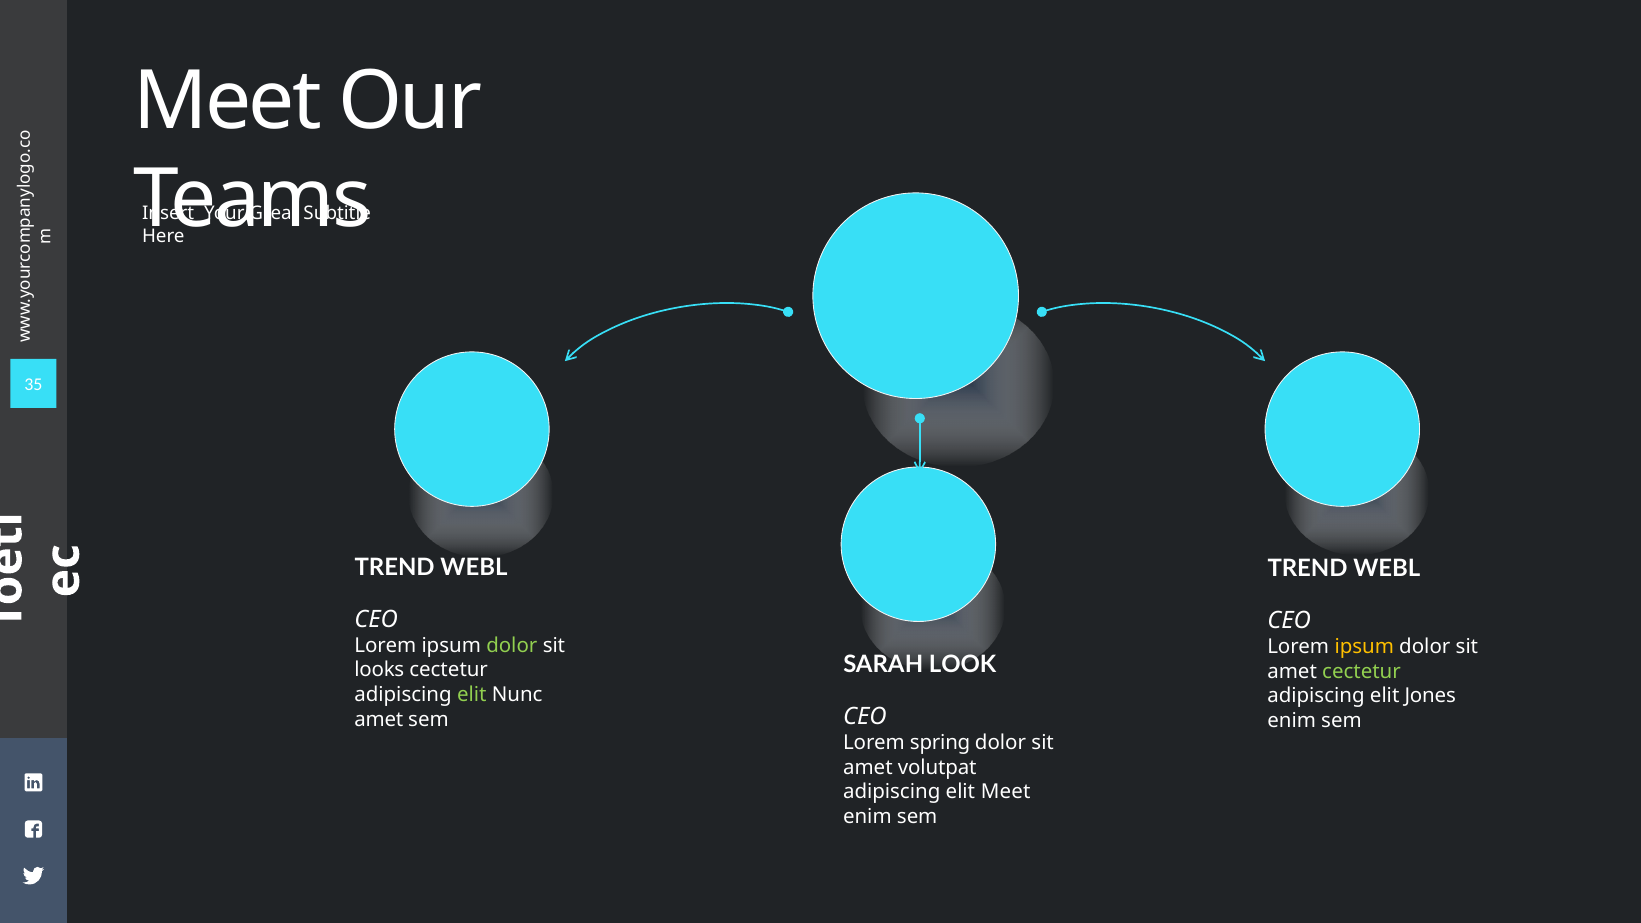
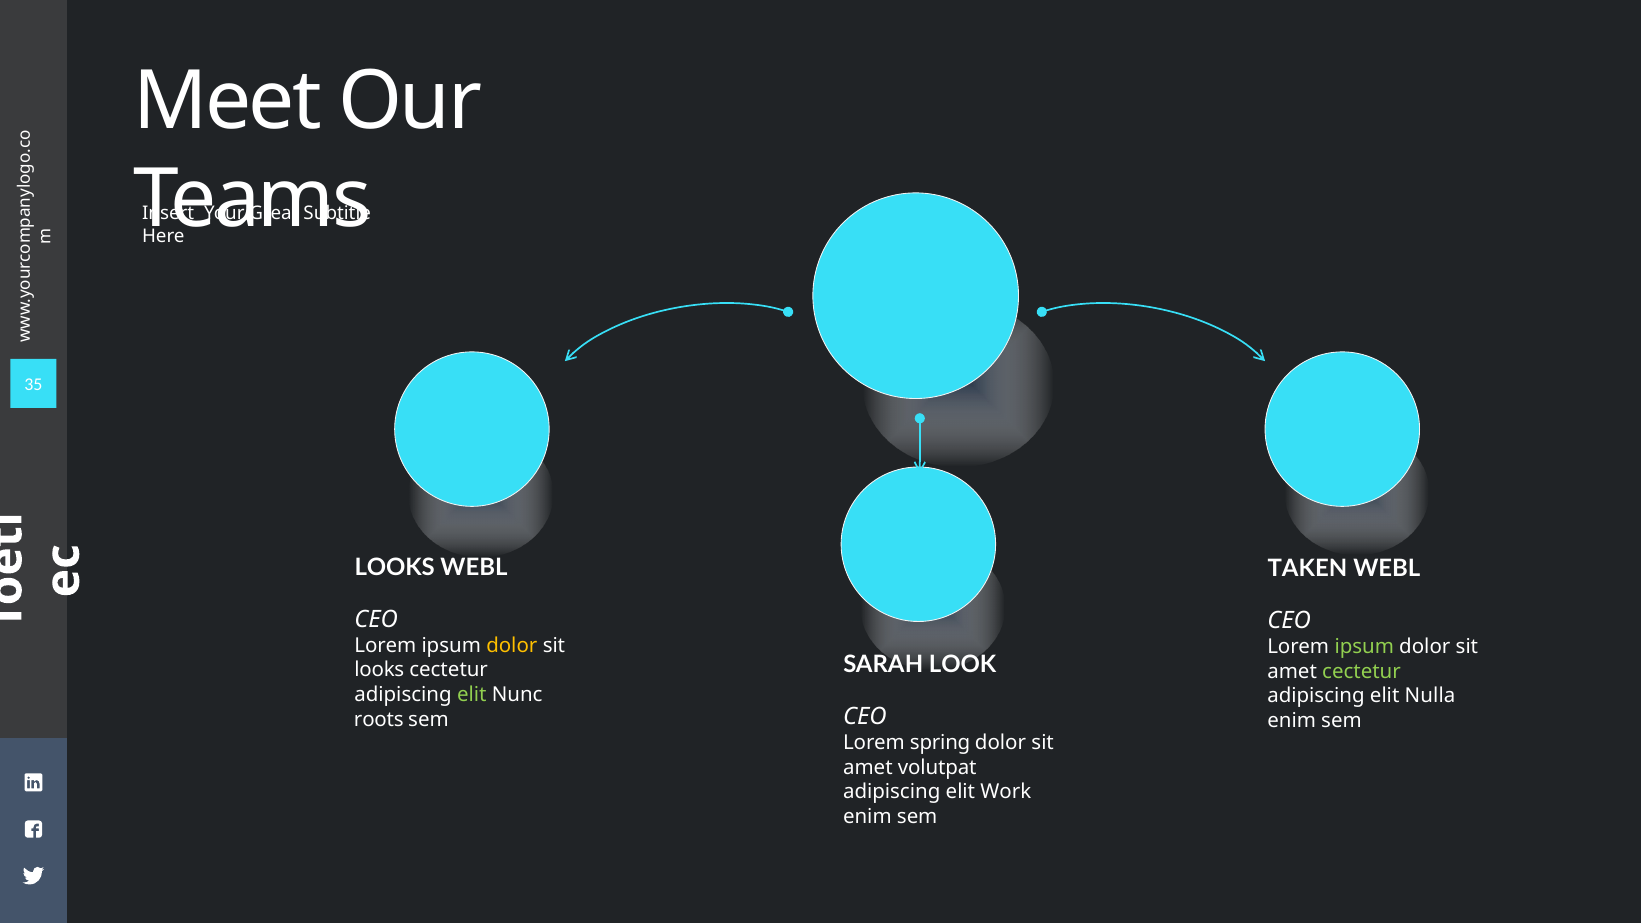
TREND: TREND -> LOOKS (395, 567)
TREND: TREND -> TAKEN (1307, 569)
dolor colour: light green -> yellow (512, 645)
ipsum colour: yellow -> light green (1364, 647)
Jones: Jones -> Nulla (1430, 696)
amet: amet -> roots (379, 719)
elit Meet: Meet -> Work (1006, 792)
